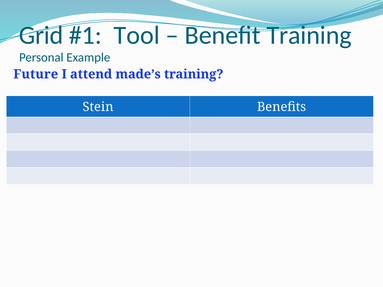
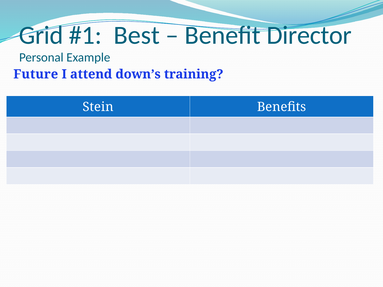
Tool: Tool -> Best (137, 35)
Benefit Training: Training -> Director (309, 35)
made’s: made’s -> down’s (138, 74)
